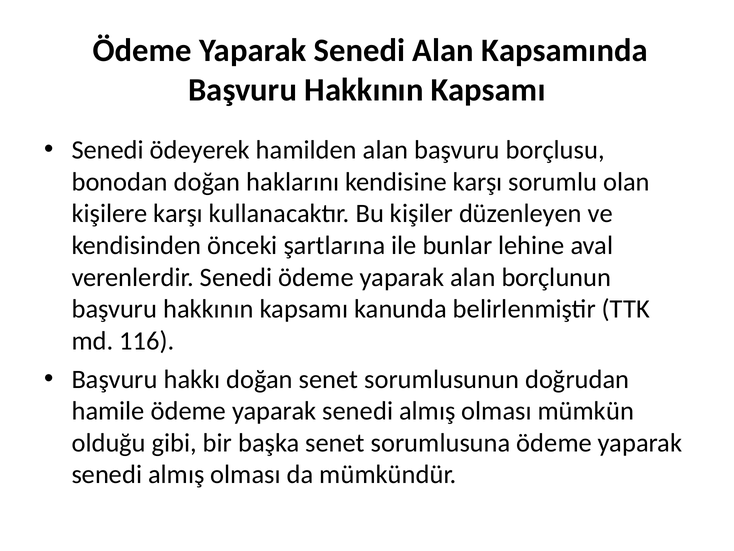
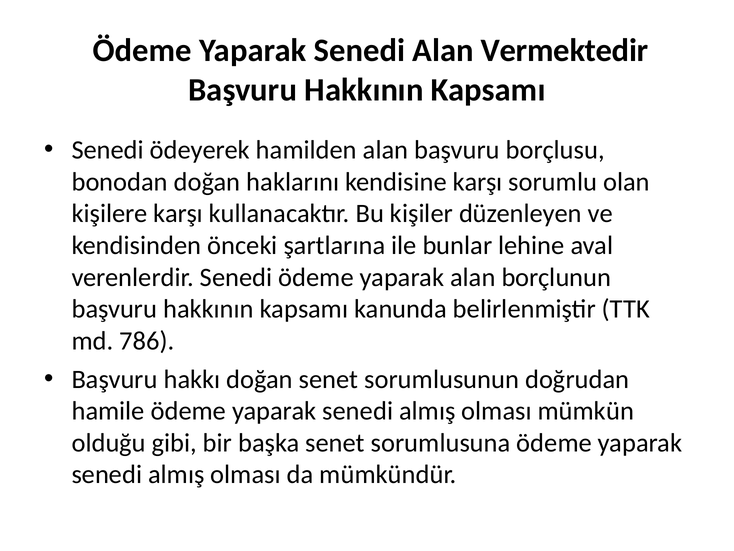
Kapsamında: Kapsamında -> Vermektedir (565, 51)
116: 116 -> 786 (147, 341)
